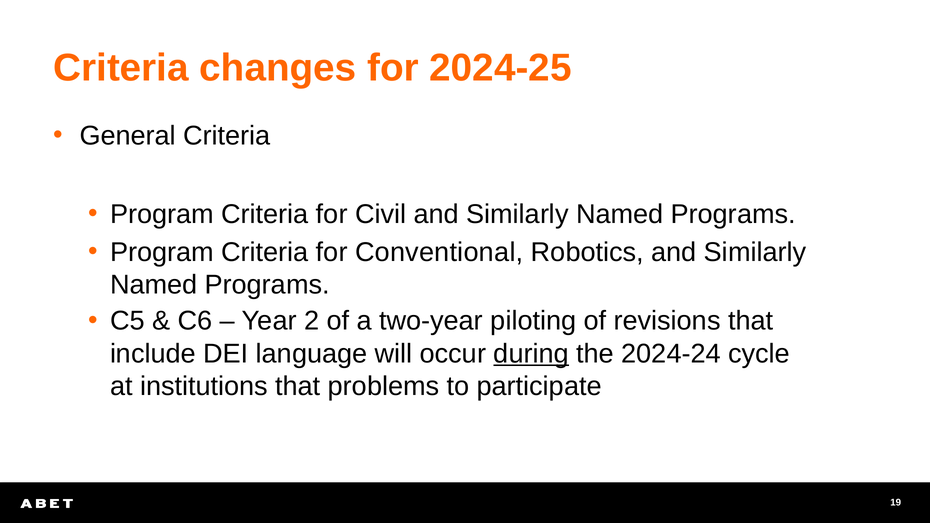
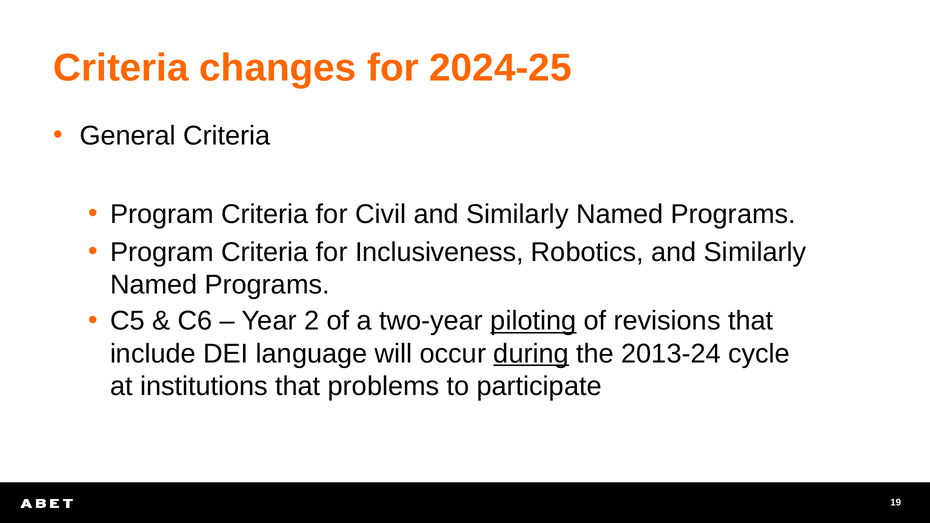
Conventional: Conventional -> Inclusiveness (439, 252)
piloting underline: none -> present (533, 321)
2024-24: 2024-24 -> 2013-24 (671, 354)
